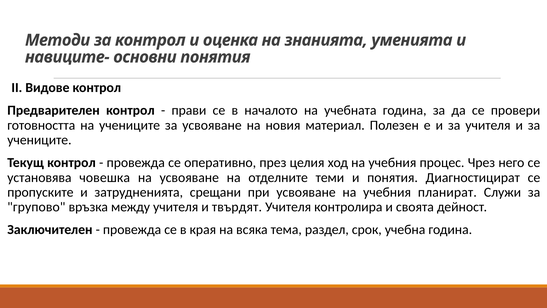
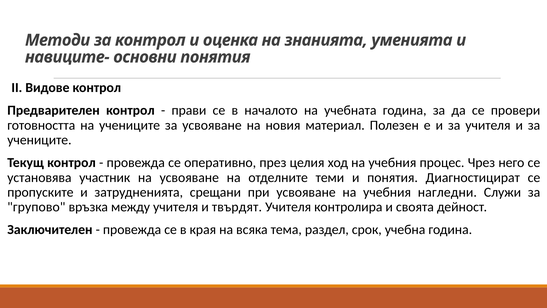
човешка: човешка -> участник (105, 177)
планират: планират -> нагледни (447, 192)
